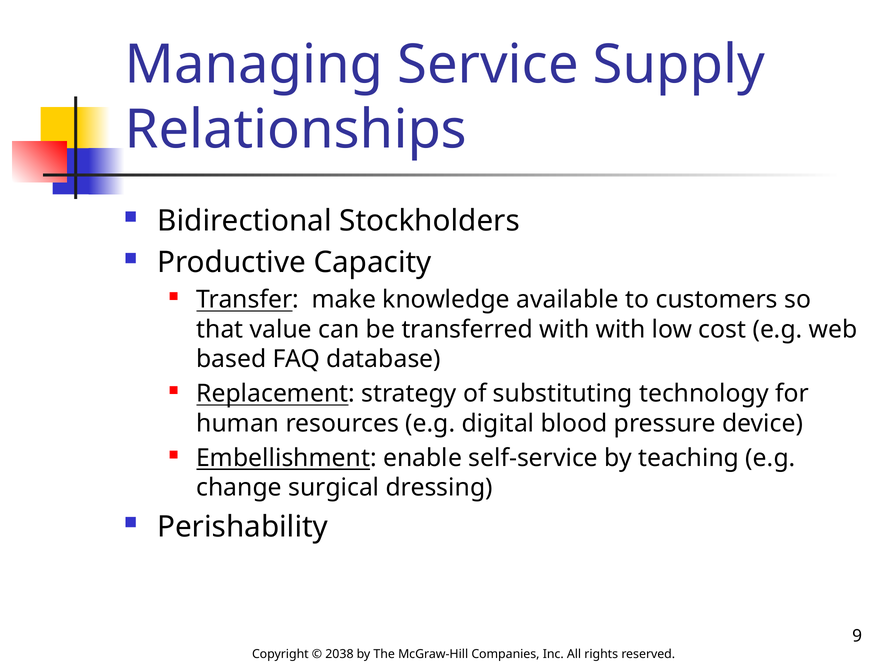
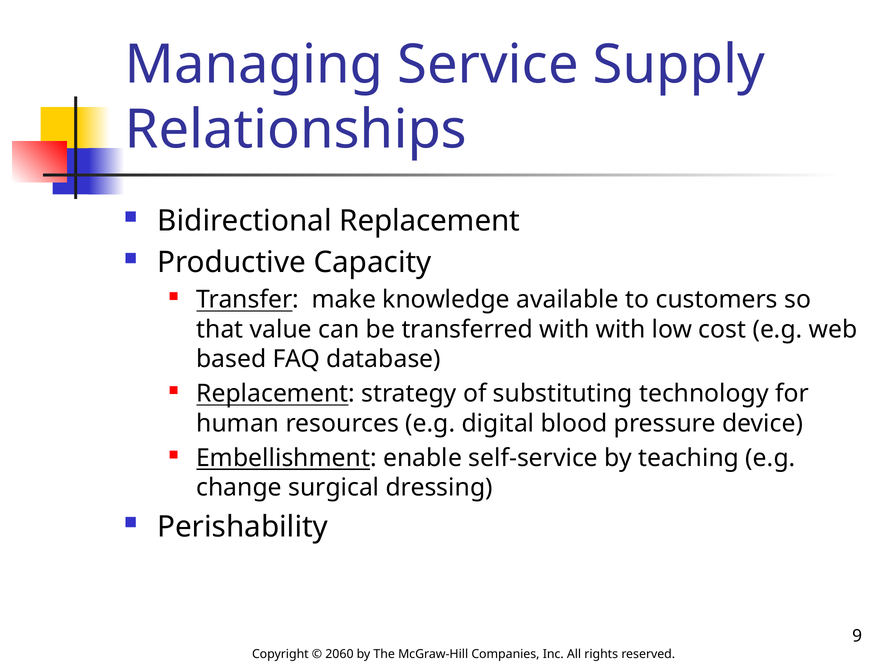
Bidirectional Stockholders: Stockholders -> Replacement (430, 221)
2038: 2038 -> 2060 (339, 654)
